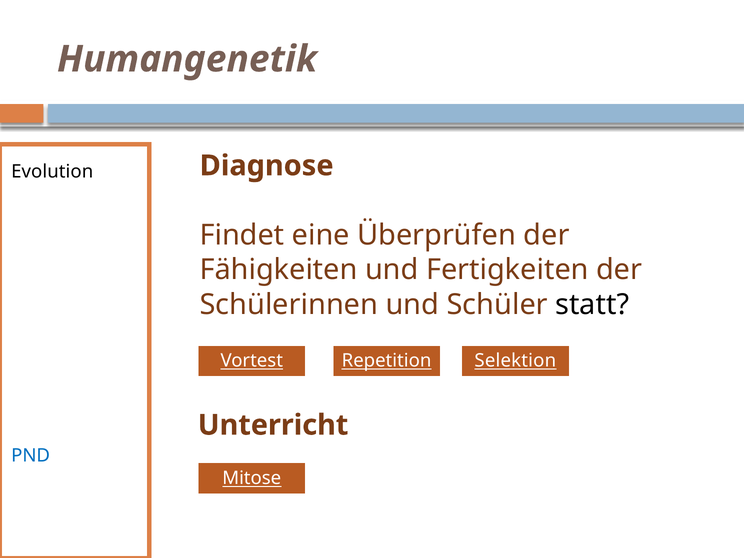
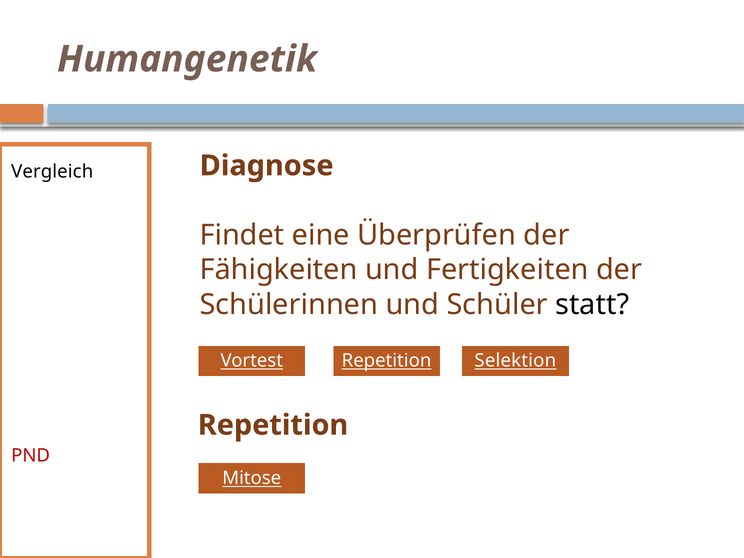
Evolution: Evolution -> Vergleich (52, 172)
Unterricht: Unterricht -> Repetition (273, 425)
PND colour: blue -> red (31, 456)
